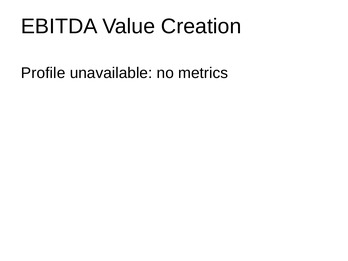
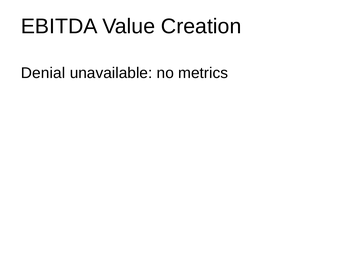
Profile: Profile -> Denial (43, 73)
